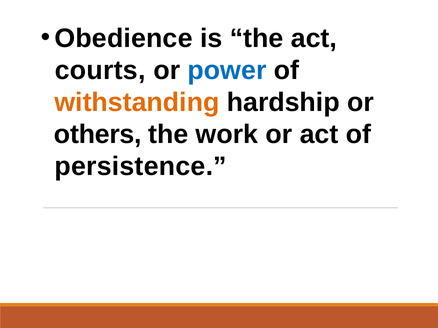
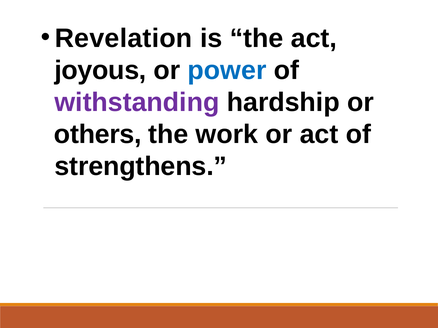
Obedience: Obedience -> Revelation (123, 38)
courts: courts -> joyous (100, 70)
withstanding colour: orange -> purple (137, 103)
persistence: persistence -> strengthens (141, 167)
